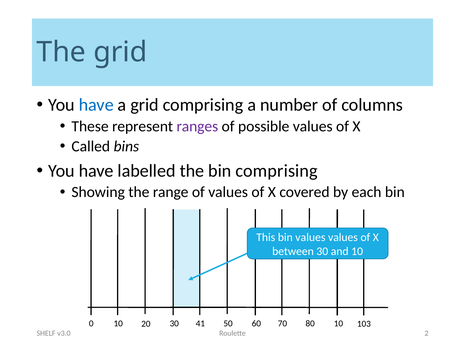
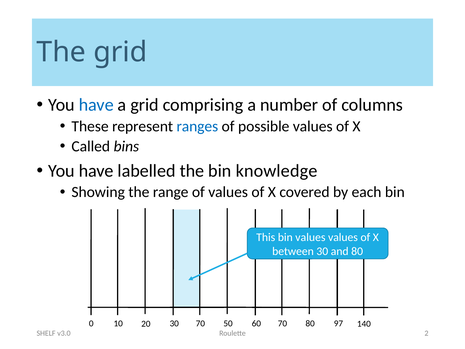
ranges colour: purple -> blue (197, 126)
bin comprising: comprising -> knowledge (277, 171)
and 10: 10 -> 80 (357, 251)
70 10: 10 -> 97 (338, 323)
103: 103 -> 140 (364, 324)
20 41: 41 -> 70 (200, 323)
